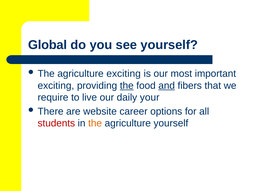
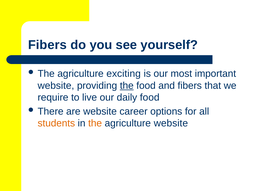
Global: Global -> Fibers (47, 45)
exciting: exciting -> website (56, 86)
and underline: present -> none (167, 86)
daily your: your -> food (150, 98)
students colour: red -> orange (56, 123)
agriculture yourself: yourself -> website (171, 123)
